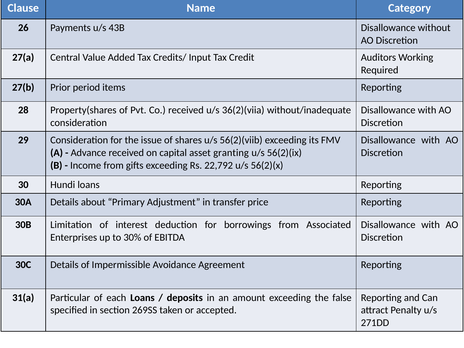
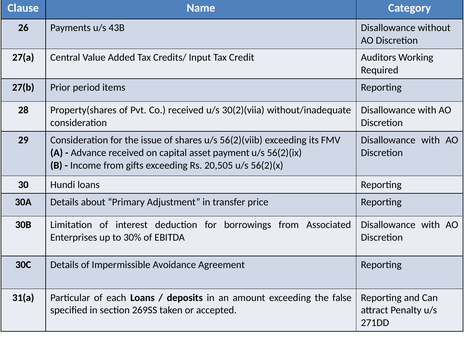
36(2)(viia: 36(2)(viia -> 30(2)(viia (243, 110)
granting: granting -> payment (231, 153)
22,792: 22,792 -> 20,505 (219, 165)
